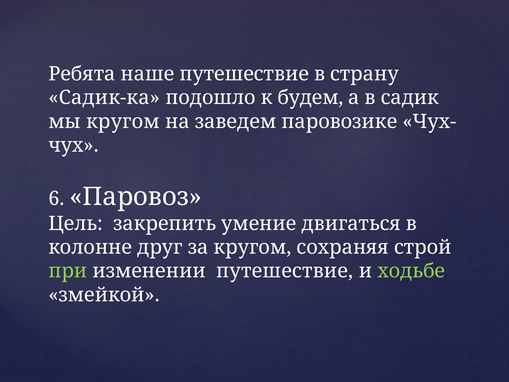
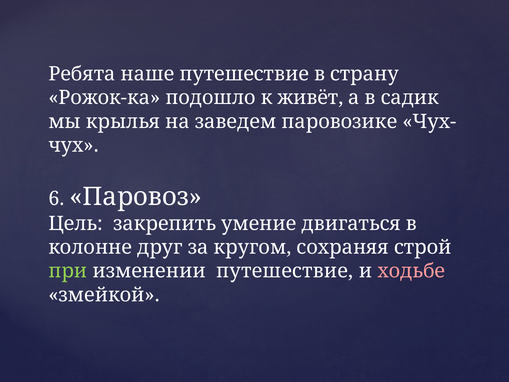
Садик-ка: Садик-ка -> Рожок-ка (104, 98)
будем: будем -> живёт (310, 98)
мы кругом: кругом -> крылья (123, 121)
ходьбе colour: light green -> pink (411, 271)
